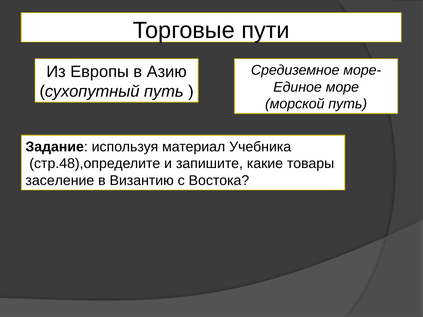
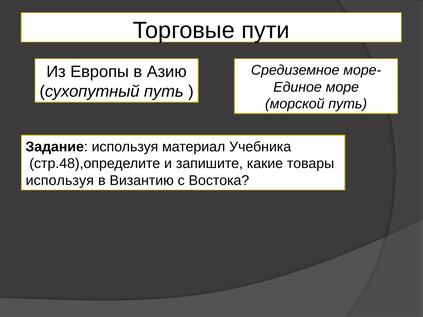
заселение: заселение -> используя (60, 181)
